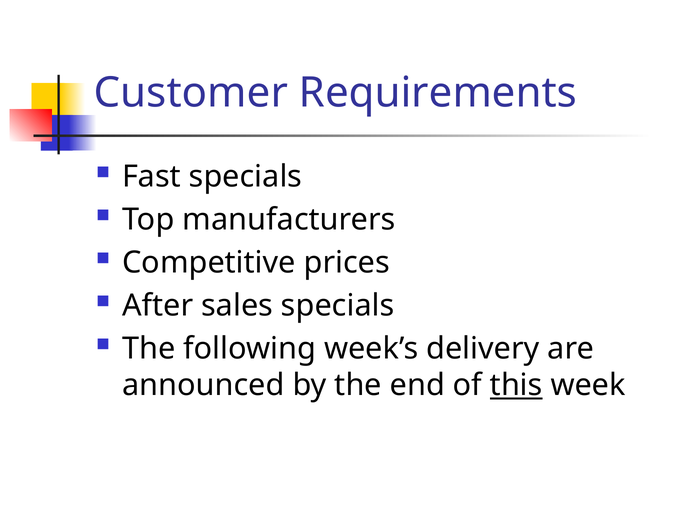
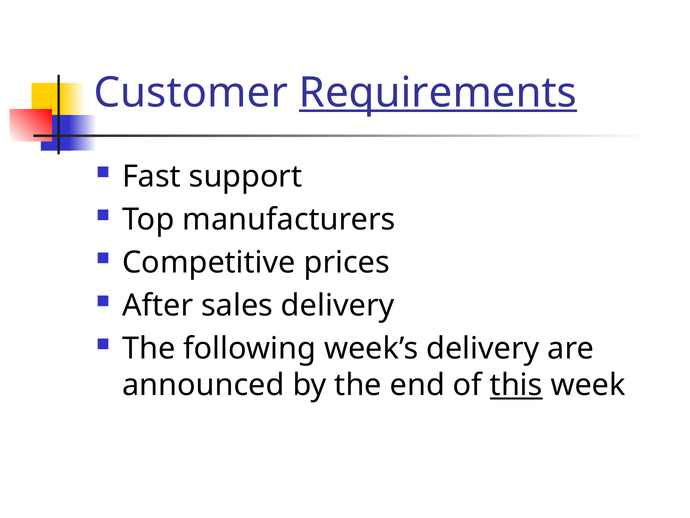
Requirements underline: none -> present (438, 93)
Fast specials: specials -> support (246, 176)
sales specials: specials -> delivery (338, 305)
